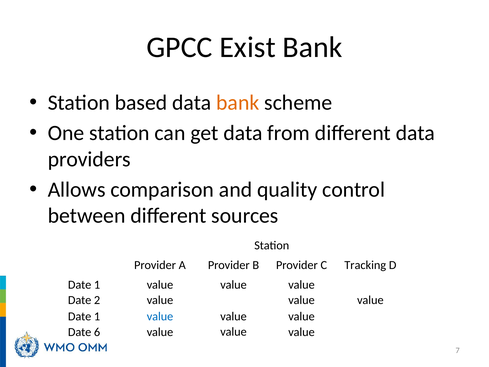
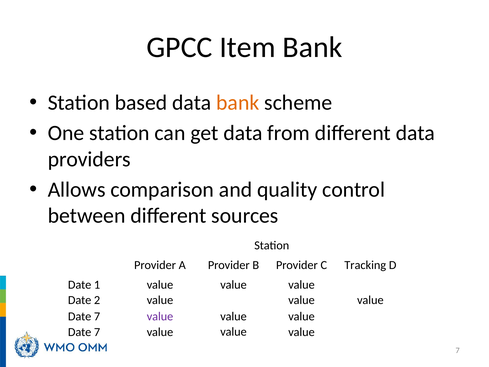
Exist: Exist -> Item (248, 47)
1: 1 -> 7 (97, 316)
value colour: blue -> purple (160, 316)
6: 6 -> 7 (97, 332)
